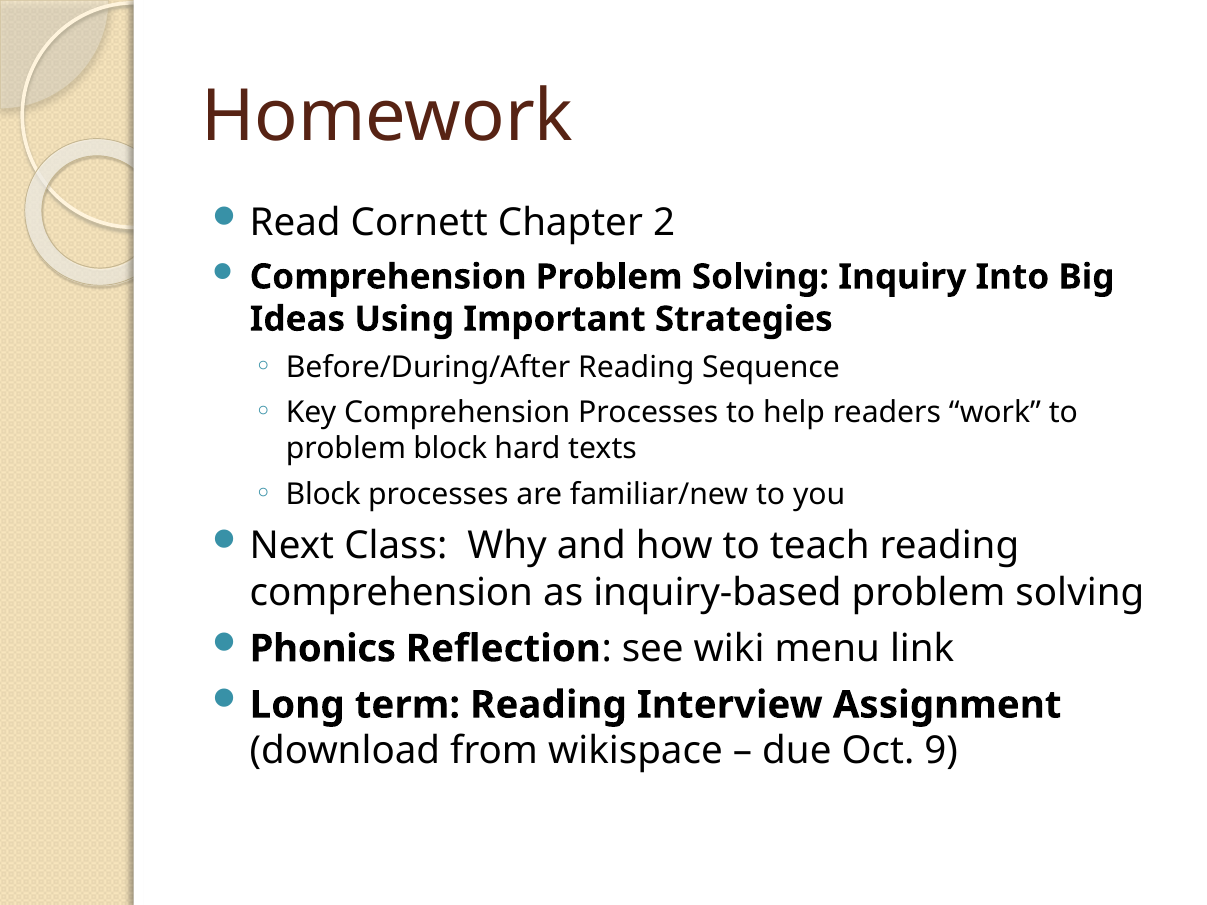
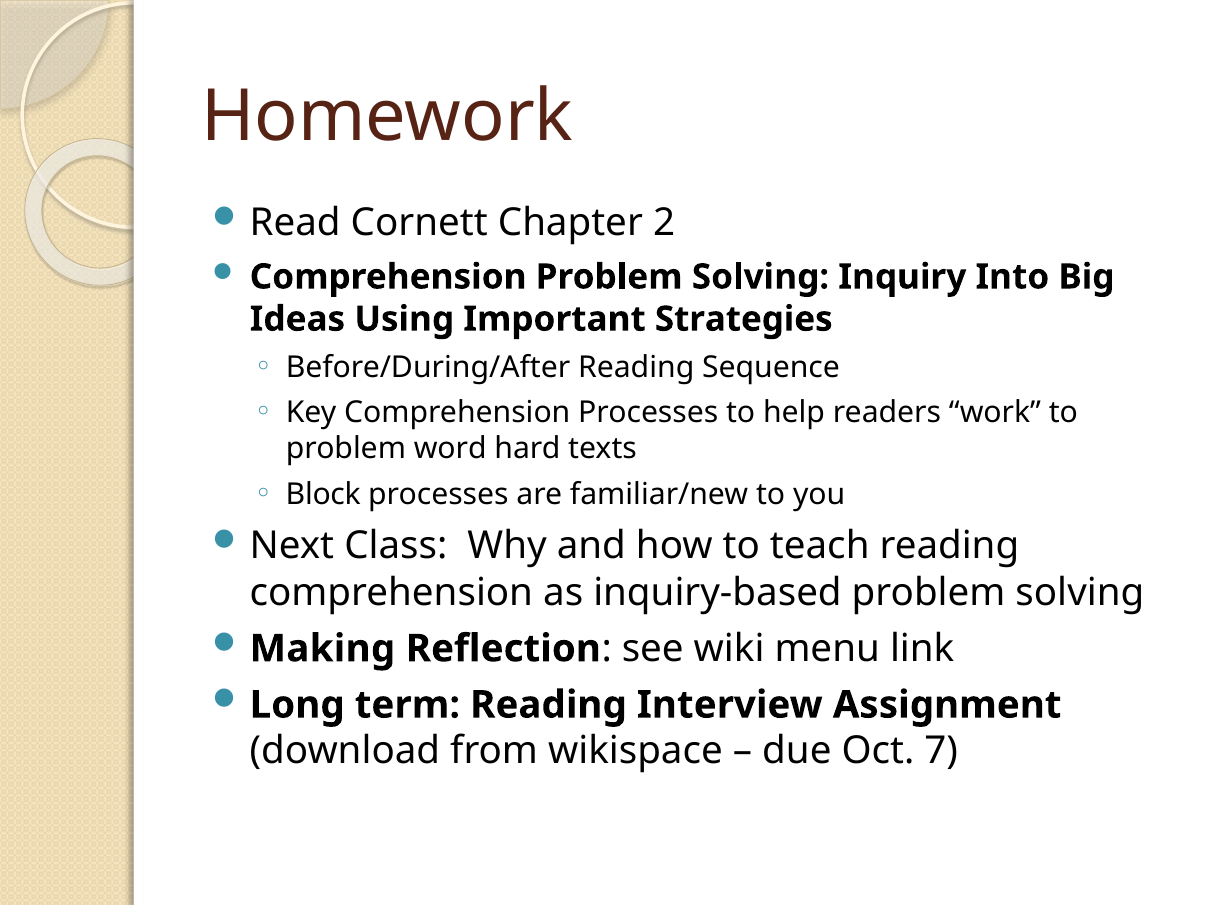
problem block: block -> word (450, 449)
Phonics: Phonics -> Making (322, 649)
9: 9 -> 7 (941, 751)
